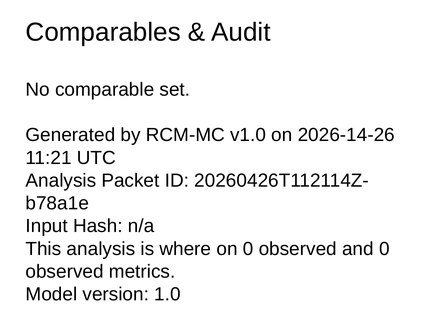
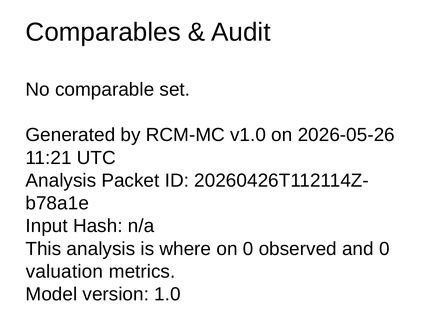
2026-14-26: 2026-14-26 -> 2026-05-26 (346, 135)
observed: observed -> valuation (64, 272)
